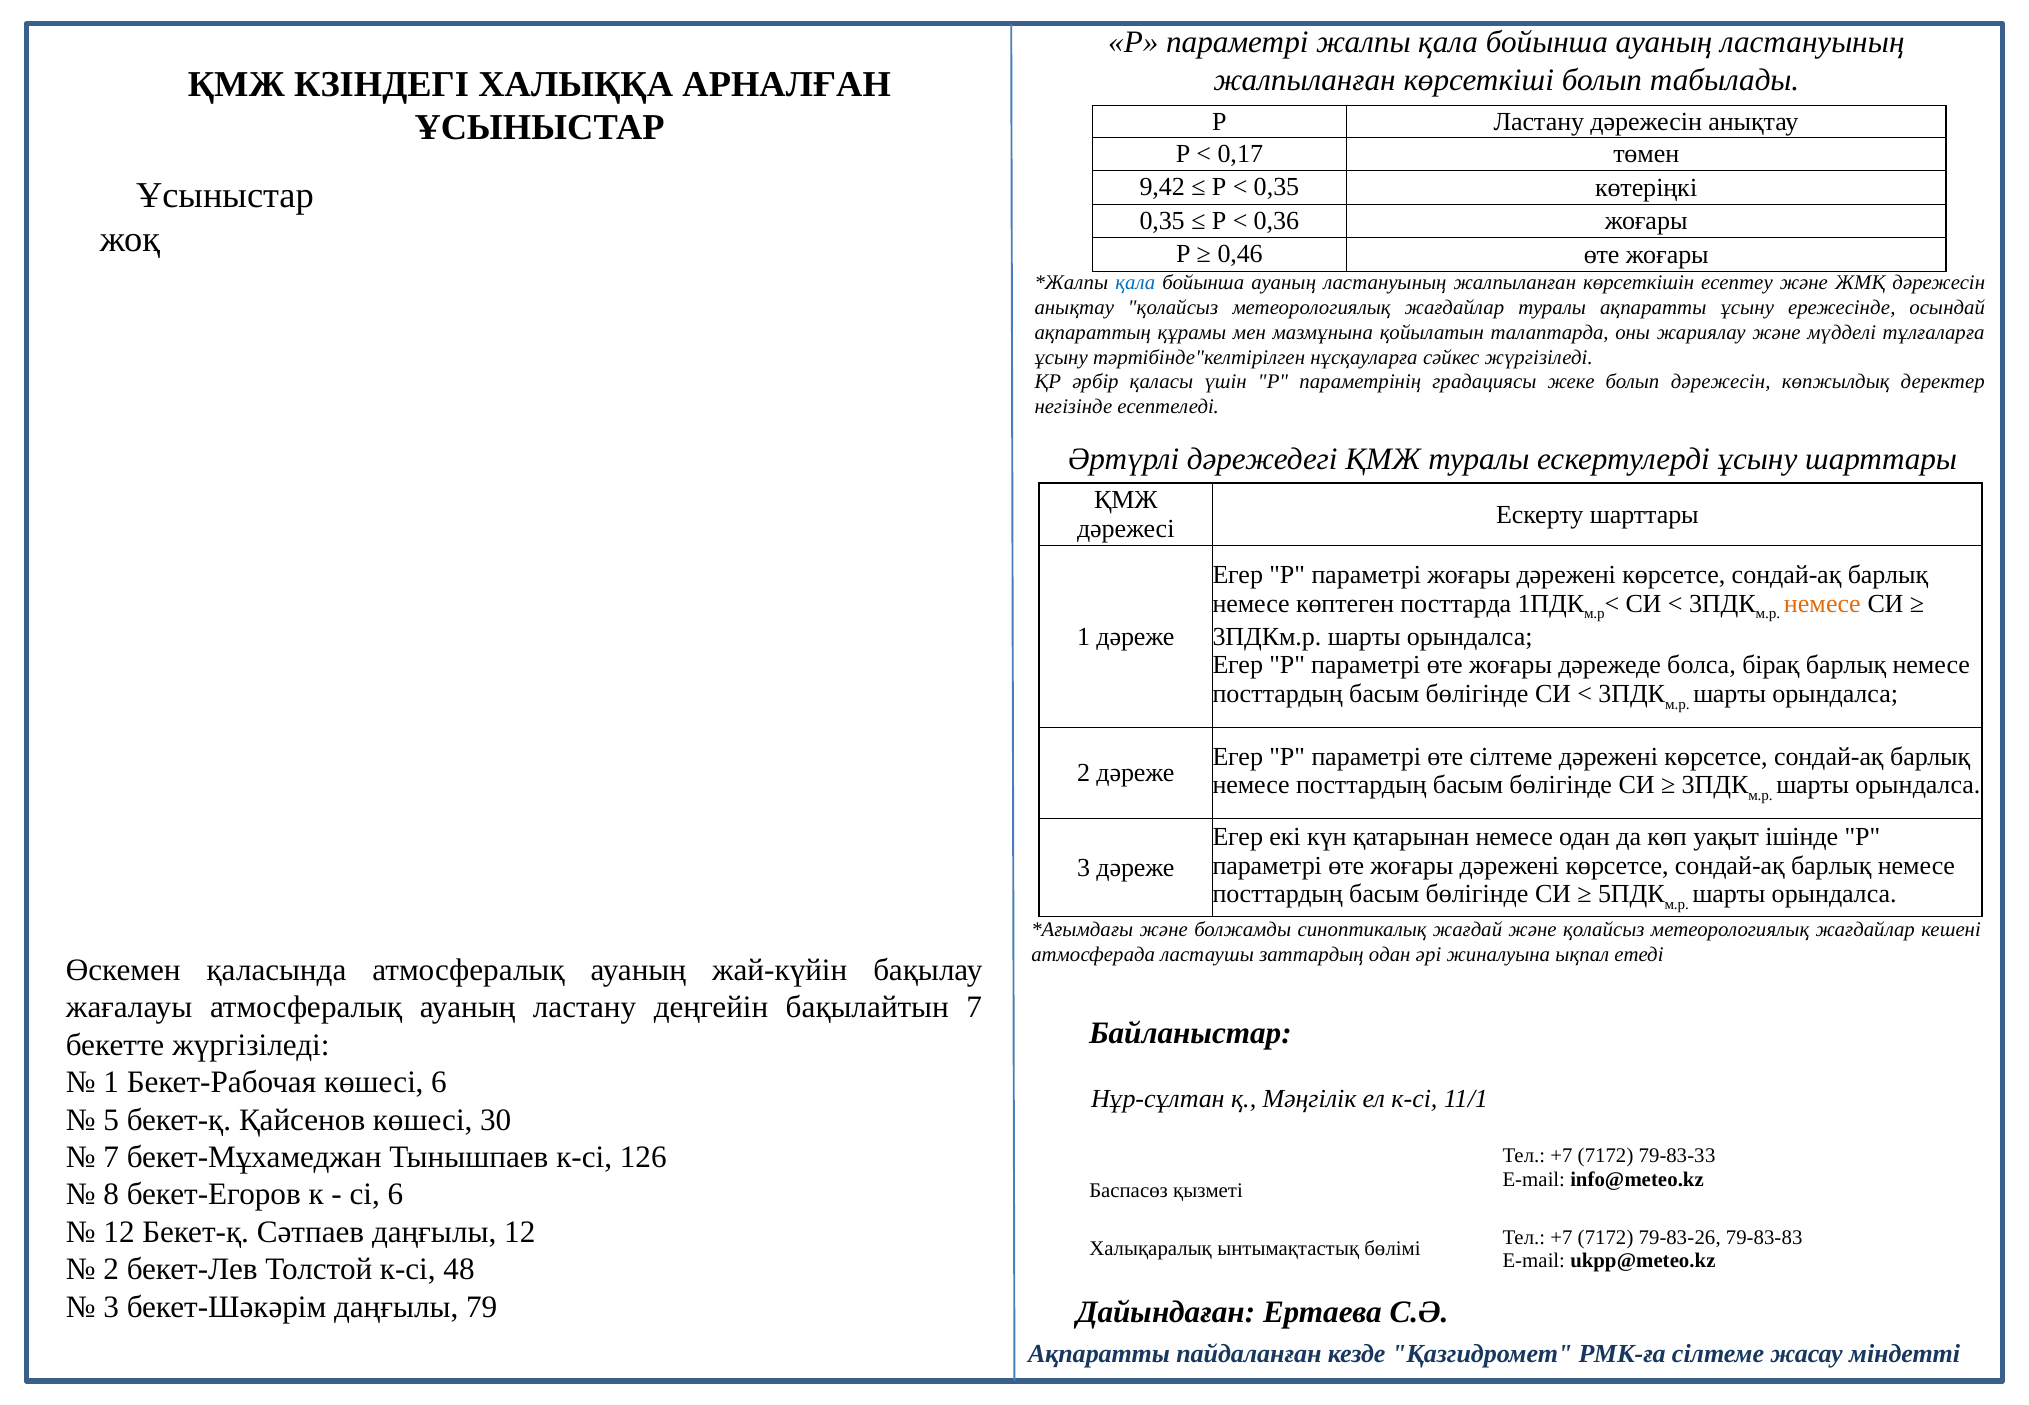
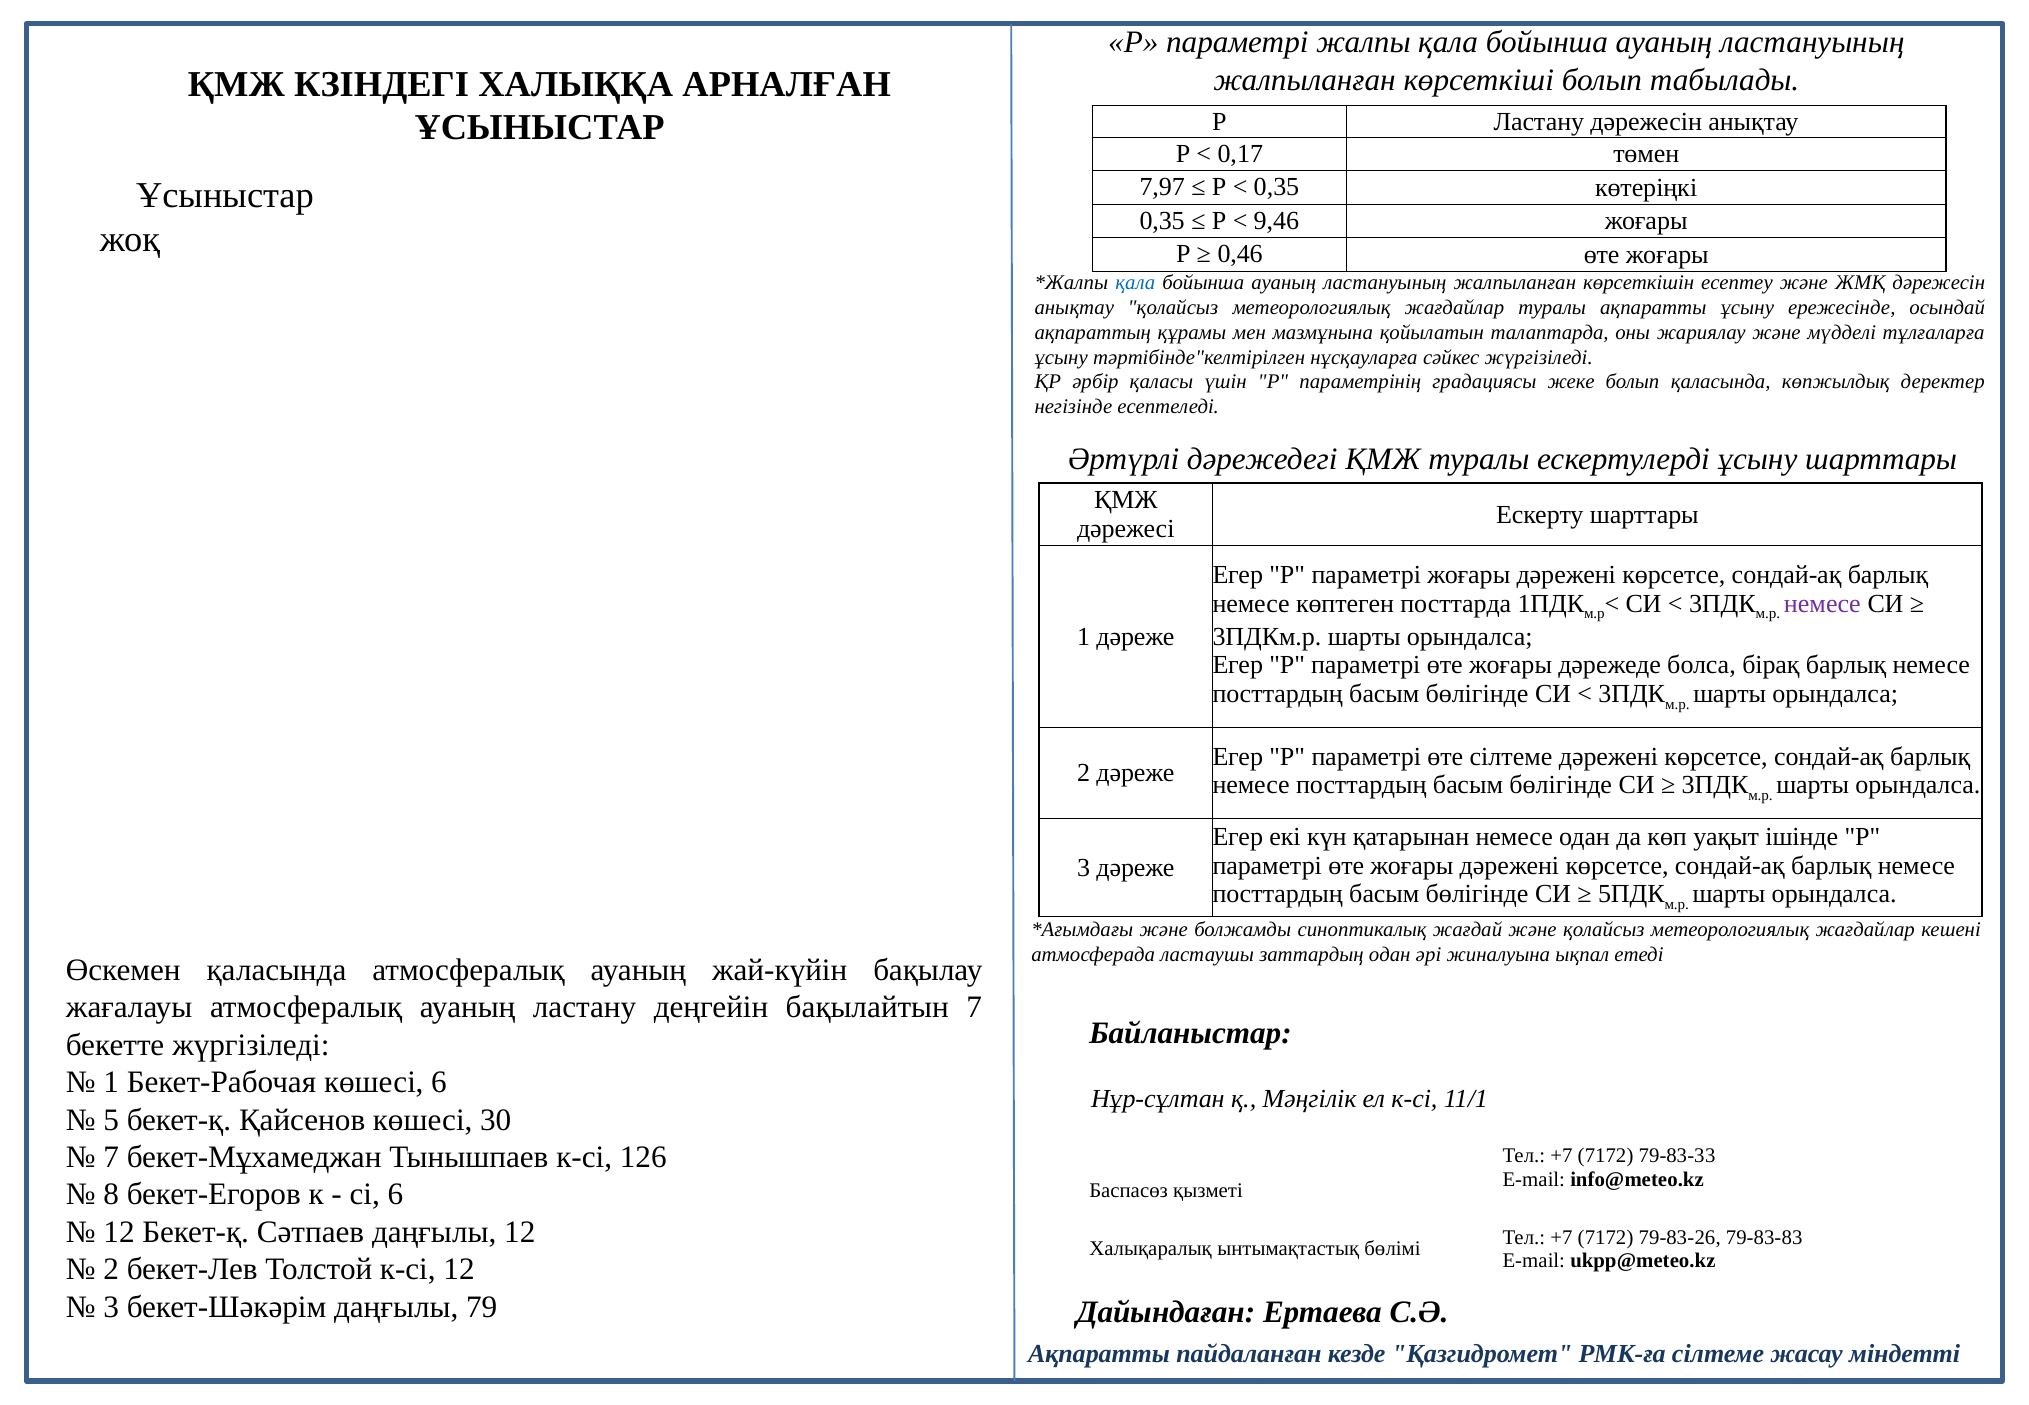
9,42: 9,42 -> 7,97 (1162, 187)
0,36: 0,36 -> 9,46 (1276, 221)
болып дәрежесін: дәрежесін -> қаласында (1721, 382)
немесе colour: orange -> purple (1822, 604)
к-сі 48: 48 -> 12 (459, 1269)
